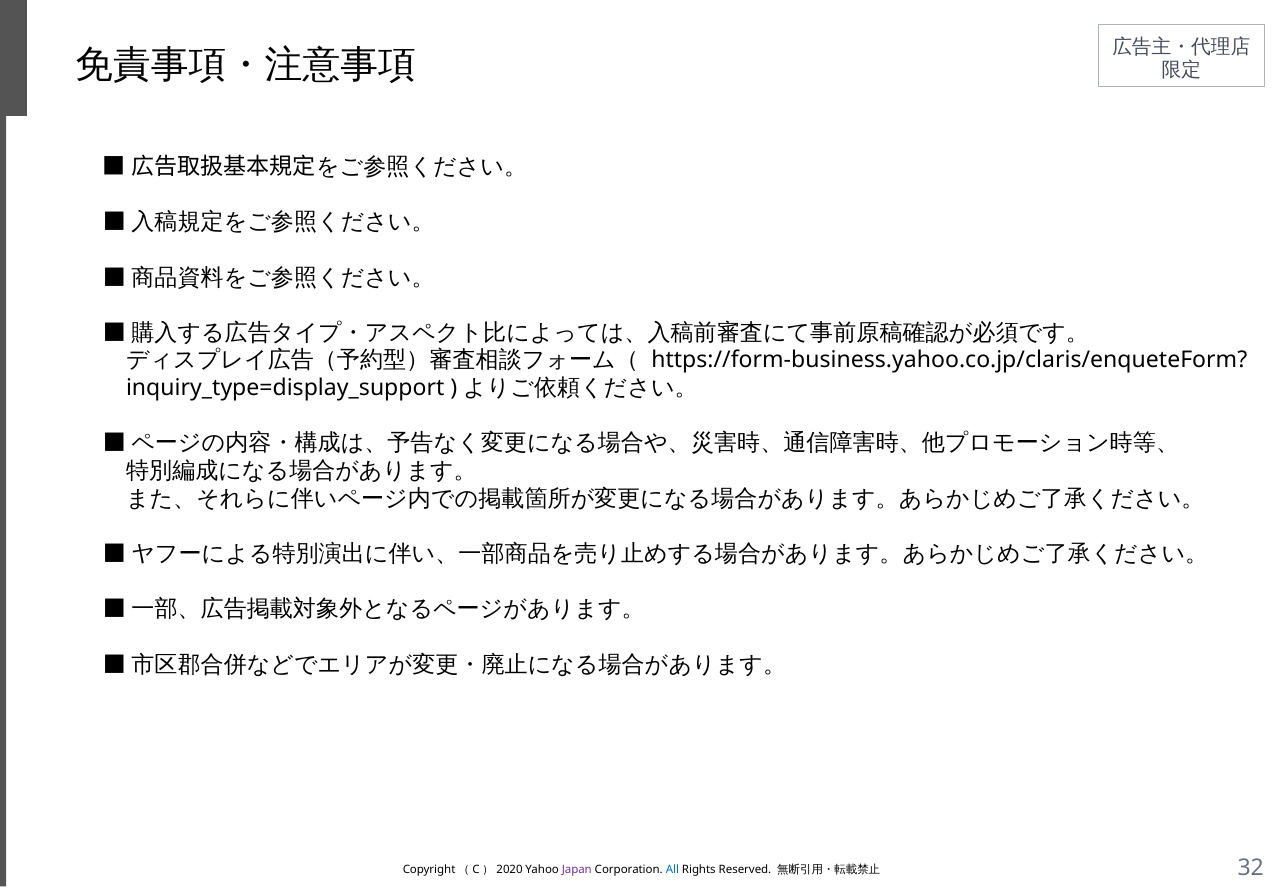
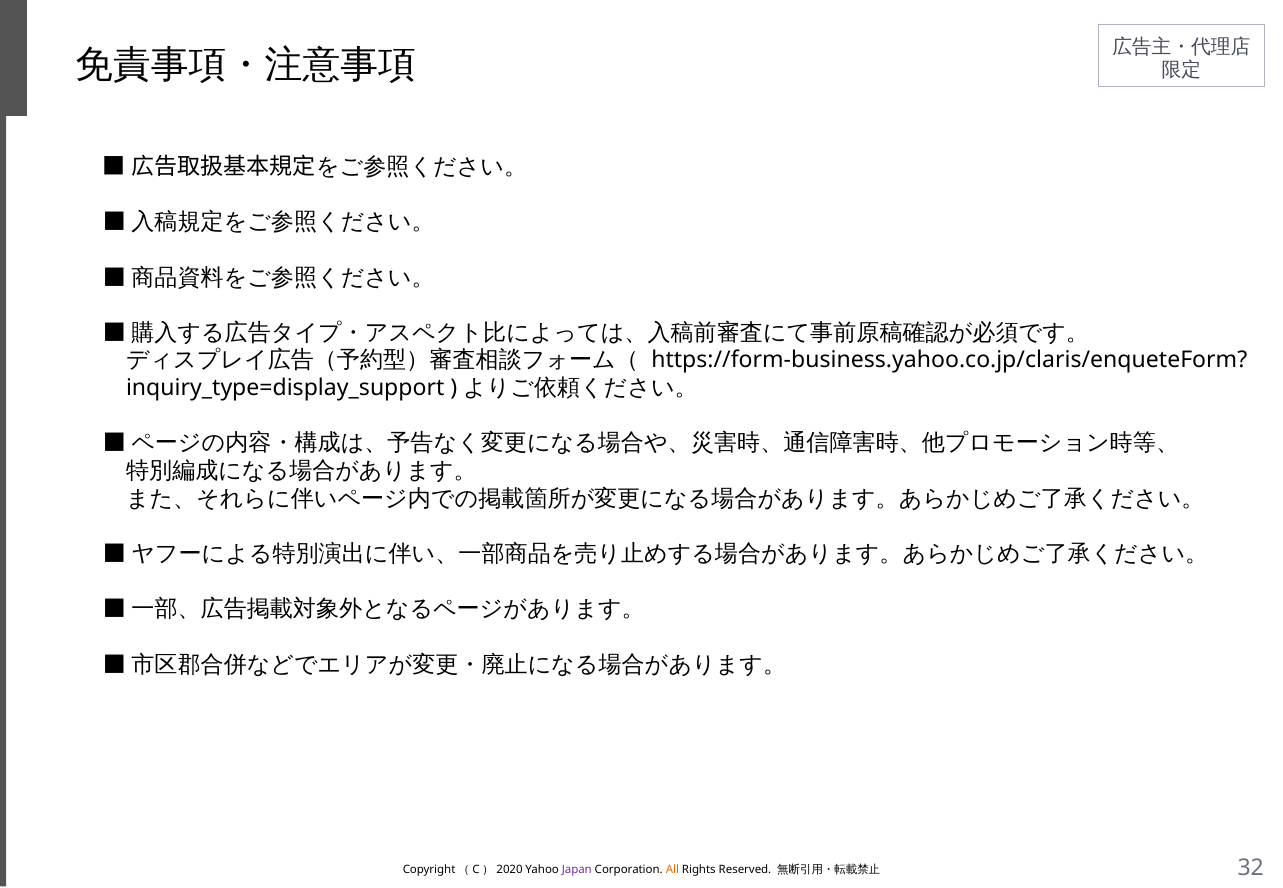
All colour: blue -> orange (672, 870)
